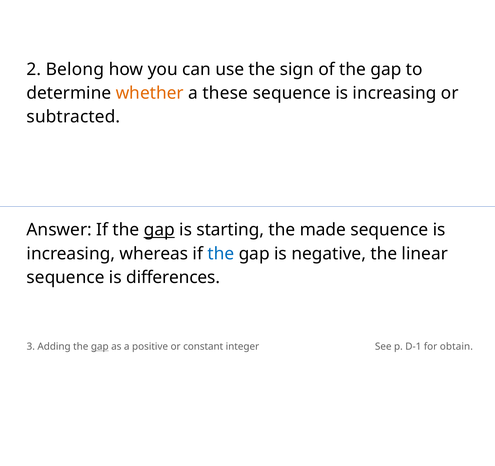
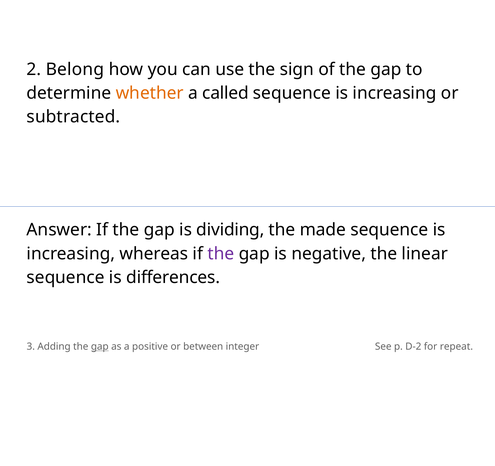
these: these -> called (225, 93)
gap underline: present -> none (159, 230)
starting: starting -> dividing (230, 230)
the colour: blue -> purple (221, 253)
constant: constant -> between (203, 346)
D-1: D-1 -> D-2 (413, 346)
obtain: obtain -> repeat (456, 346)
